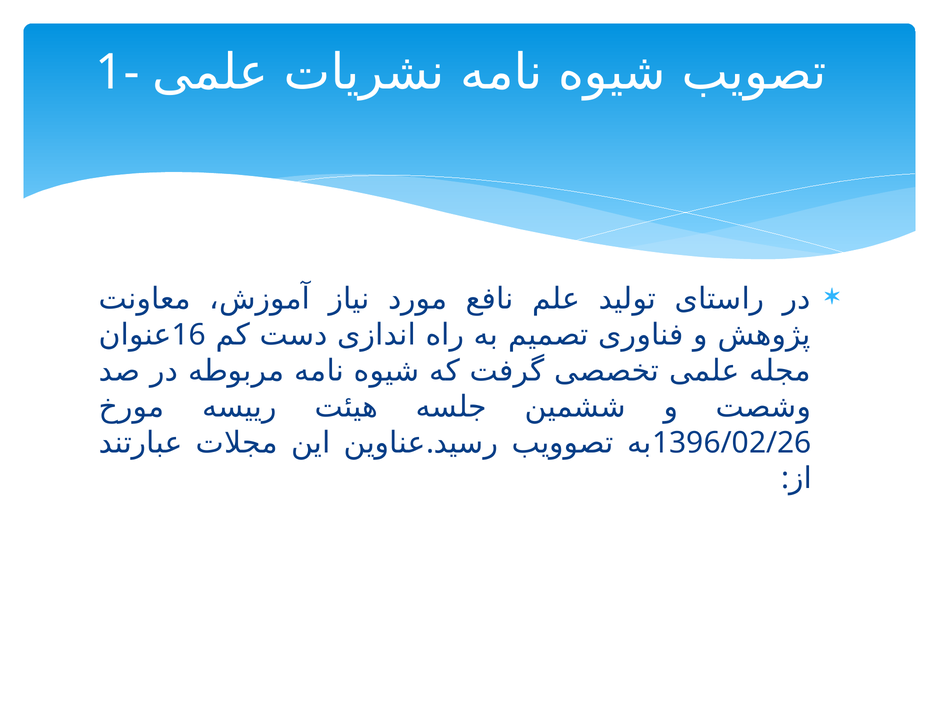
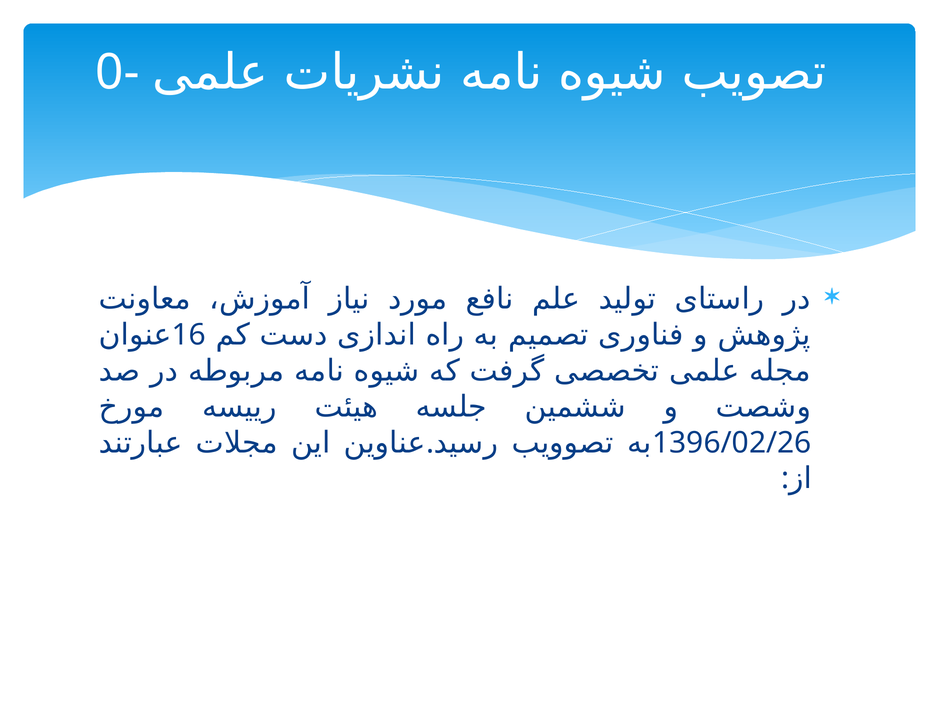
1-: 1- -> 0- (117, 73)
